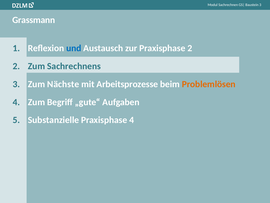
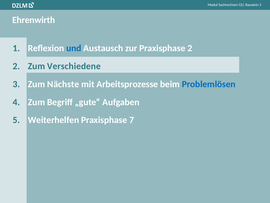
Grassmann: Grassmann -> Ehrenwirth (34, 20)
Sachrechnens: Sachrechnens -> Verschiedene (74, 66)
Problemlösen colour: orange -> blue (209, 84)
Substanzielle: Substanzielle -> Weiterhelfen (54, 120)
Praxisphase 4: 4 -> 7 (132, 120)
